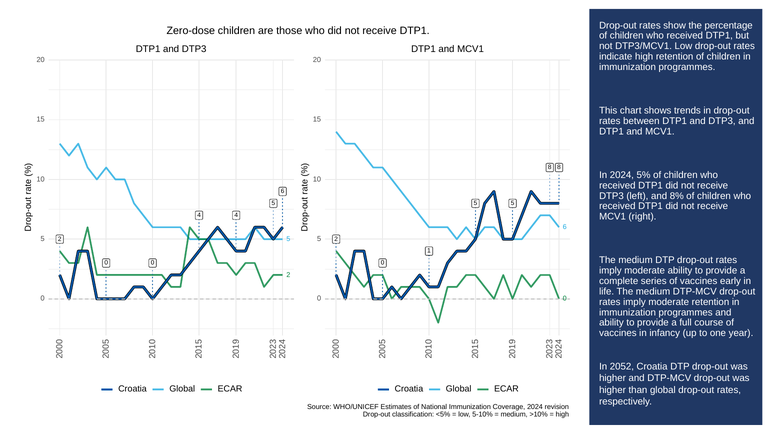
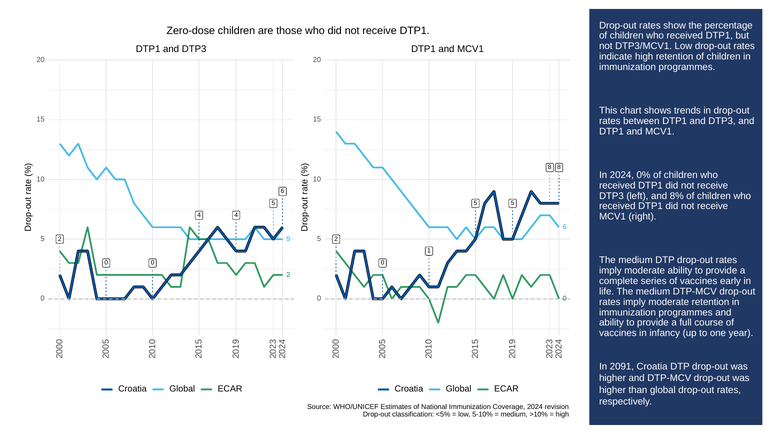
5%: 5% -> 0% (644, 175)
2052: 2052 -> 2091 (622, 367)
